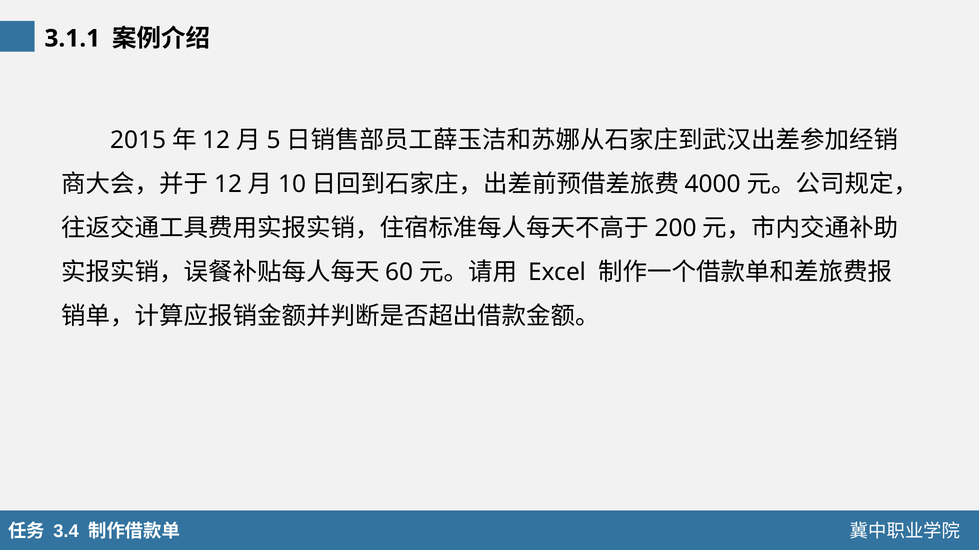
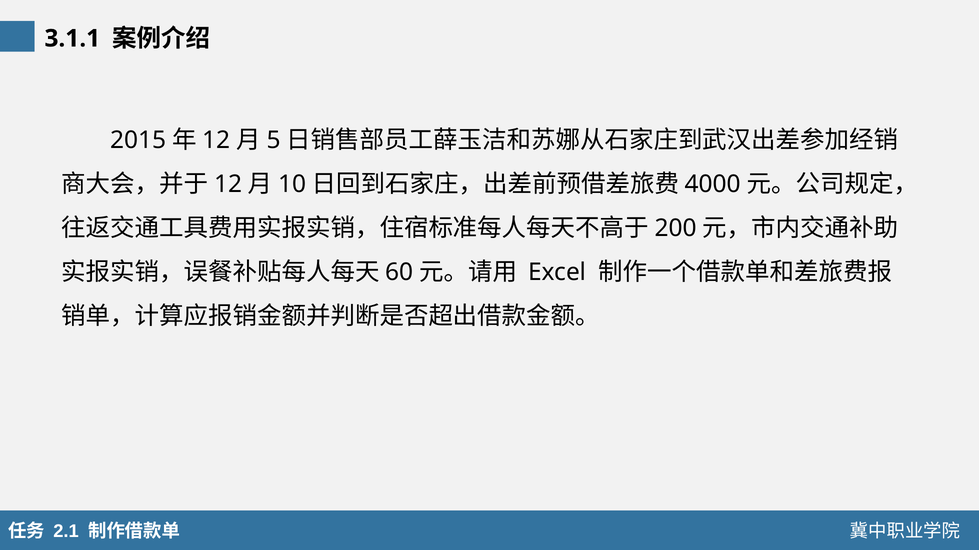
3.4: 3.4 -> 2.1 (66, 532)
